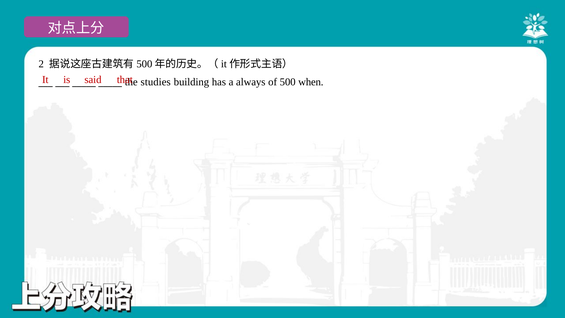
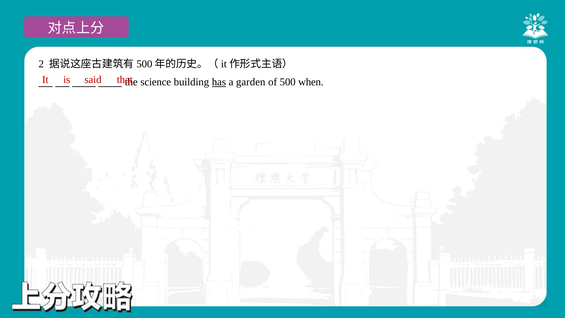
studies: studies -> science (156, 82)
has underline: none -> present (219, 82)
always: always -> garden (251, 82)
